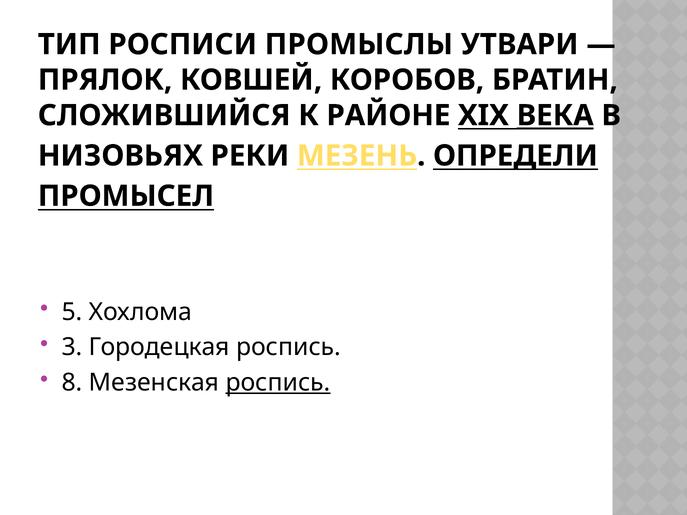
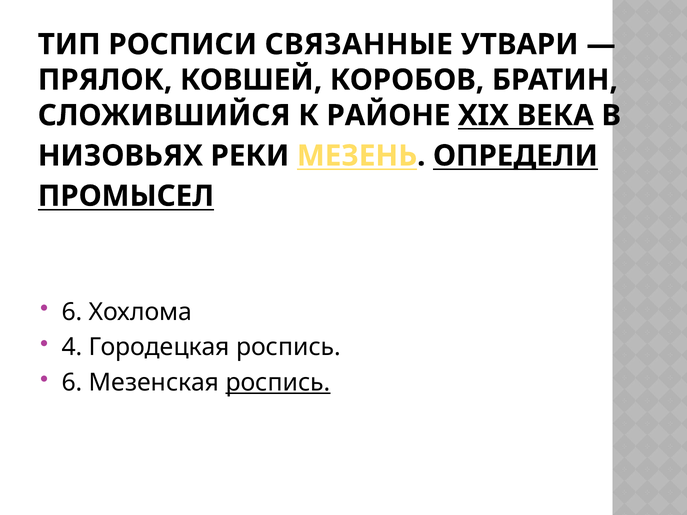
ПРОМЫСЛЫ: ПРОМЫСЛЫ -> СВЯЗАННЫЕ (359, 44)
ВЕКА underline: present -> none (555, 116)
5: 5 -> 6 (72, 312)
3: 3 -> 4 (72, 347)
8: 8 -> 6 (72, 383)
